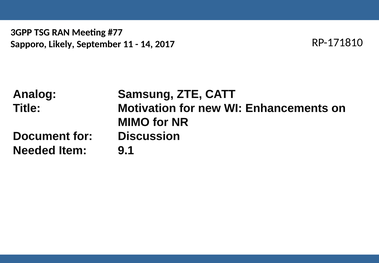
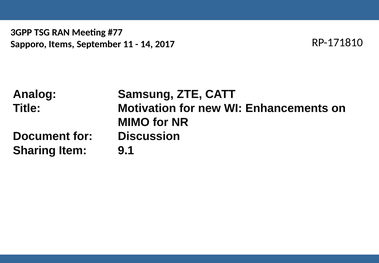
Likely: Likely -> Items (62, 44)
Needed: Needed -> Sharing (34, 150)
